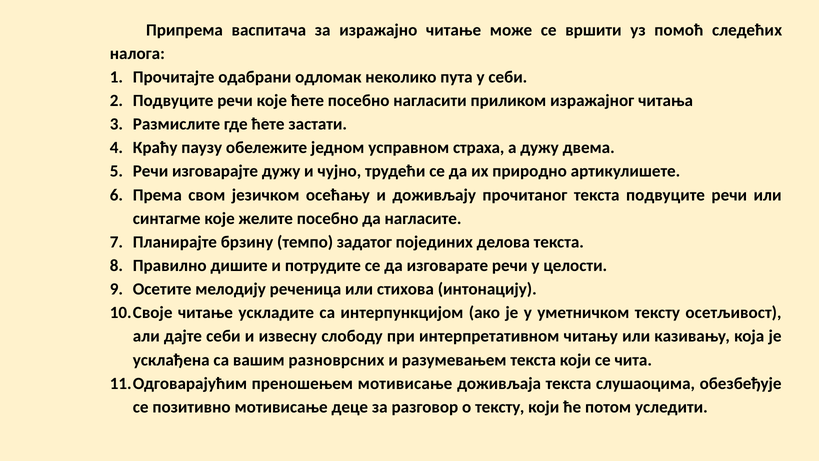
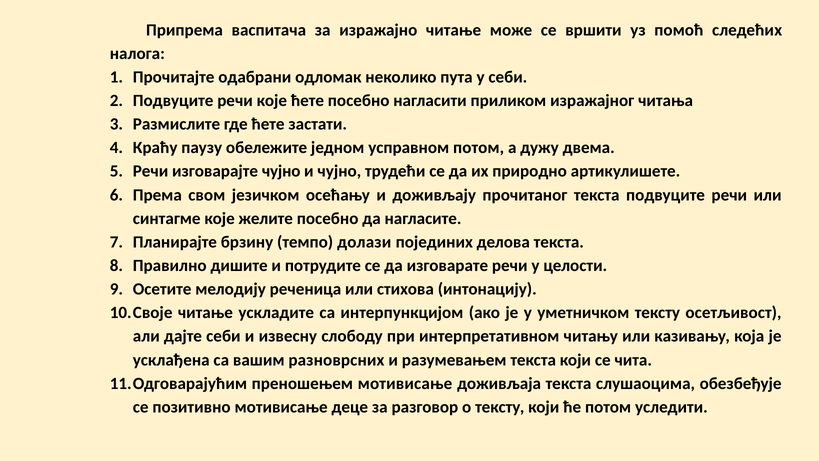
усправном страха: страха -> потом (479, 148)
изговарајте дужу: дужу -> чујно (281, 171)
задатог: задатог -> долази (364, 242)
